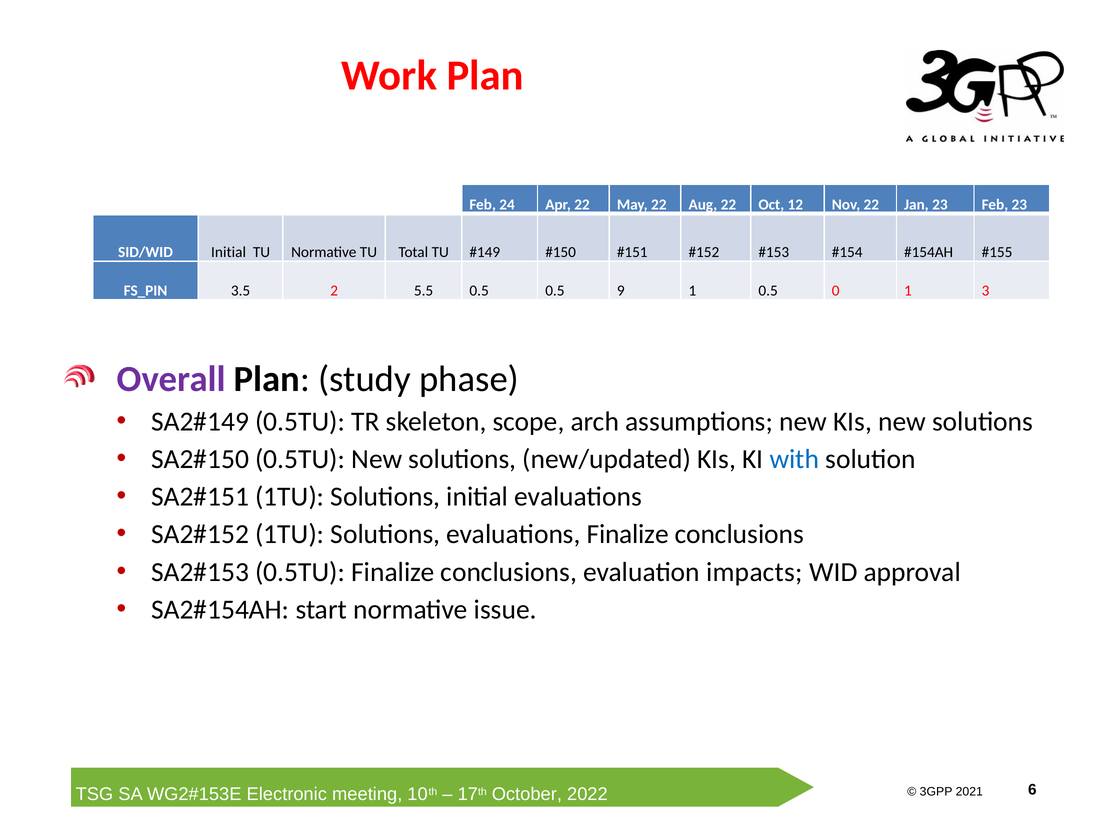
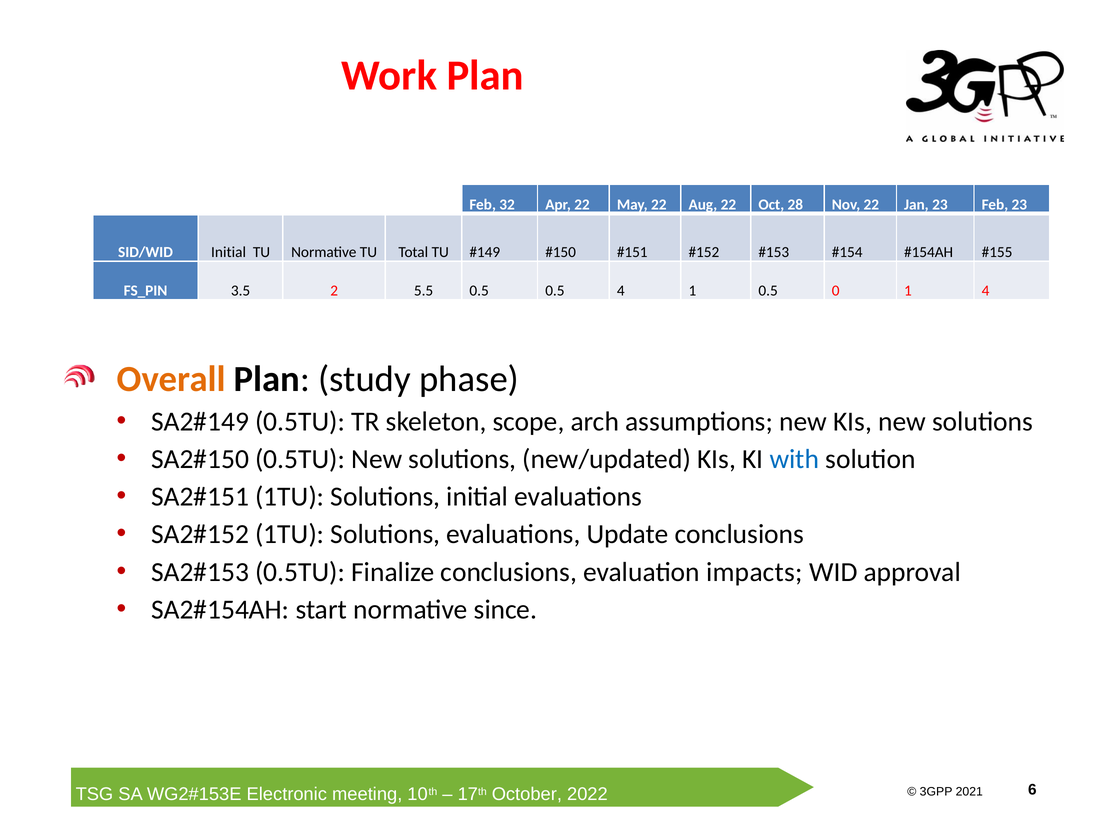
24: 24 -> 32 (507, 205)
12: 12 -> 28 (795, 205)
0.5 9: 9 -> 4 (621, 290)
1 3: 3 -> 4 (986, 290)
Overall colour: purple -> orange (171, 379)
evaluations Finalize: Finalize -> Update (628, 534)
issue: issue -> since (505, 609)
